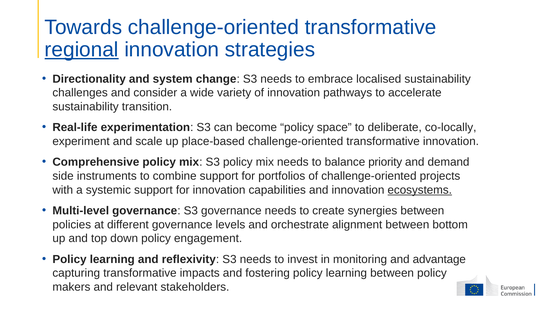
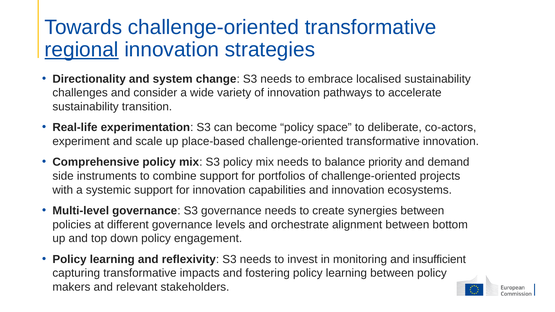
co-locally: co-locally -> co-actors (451, 128)
ecosystems underline: present -> none (420, 190)
advantage: advantage -> insufficient (439, 259)
